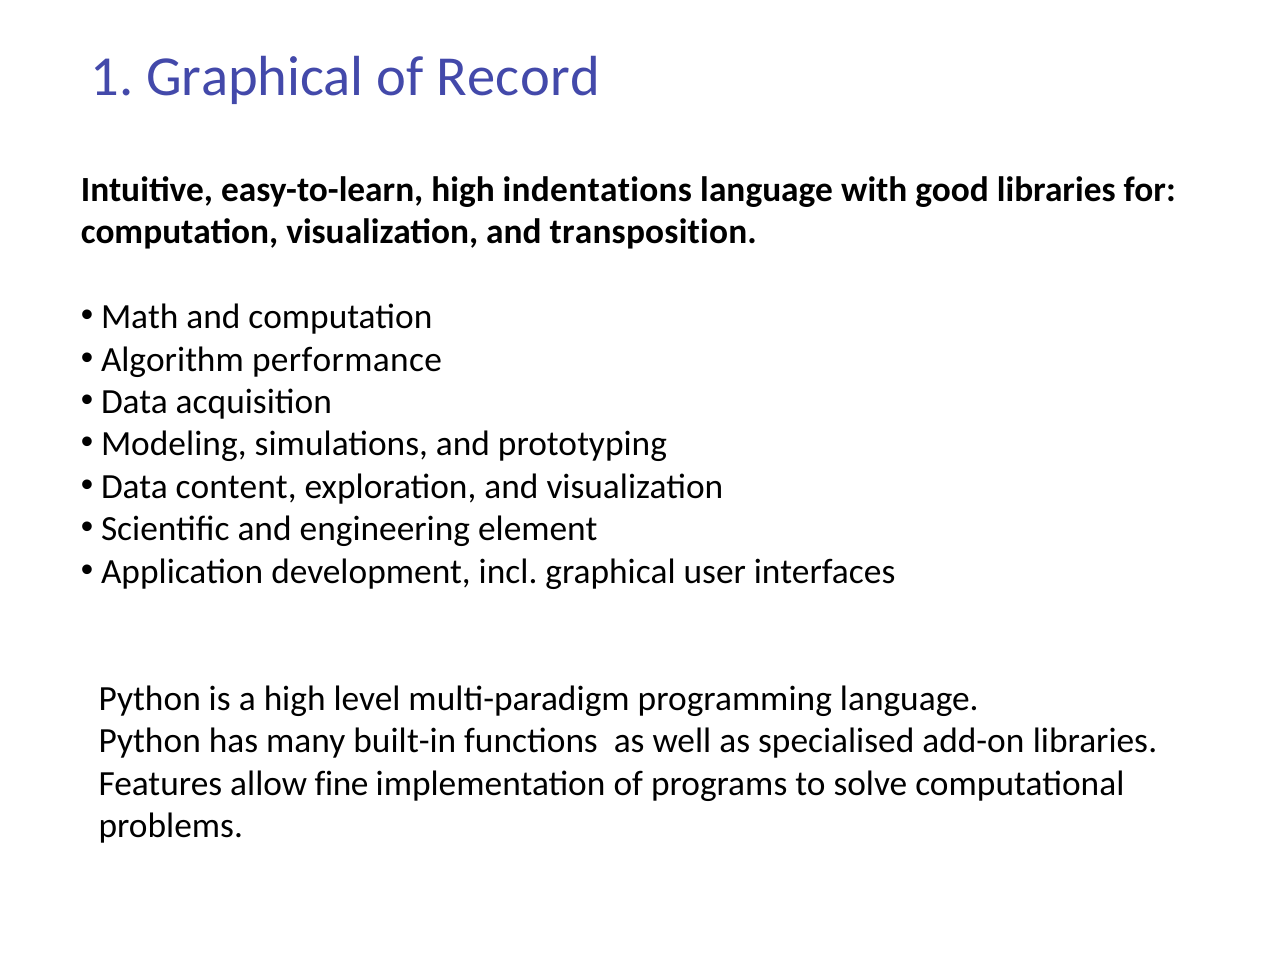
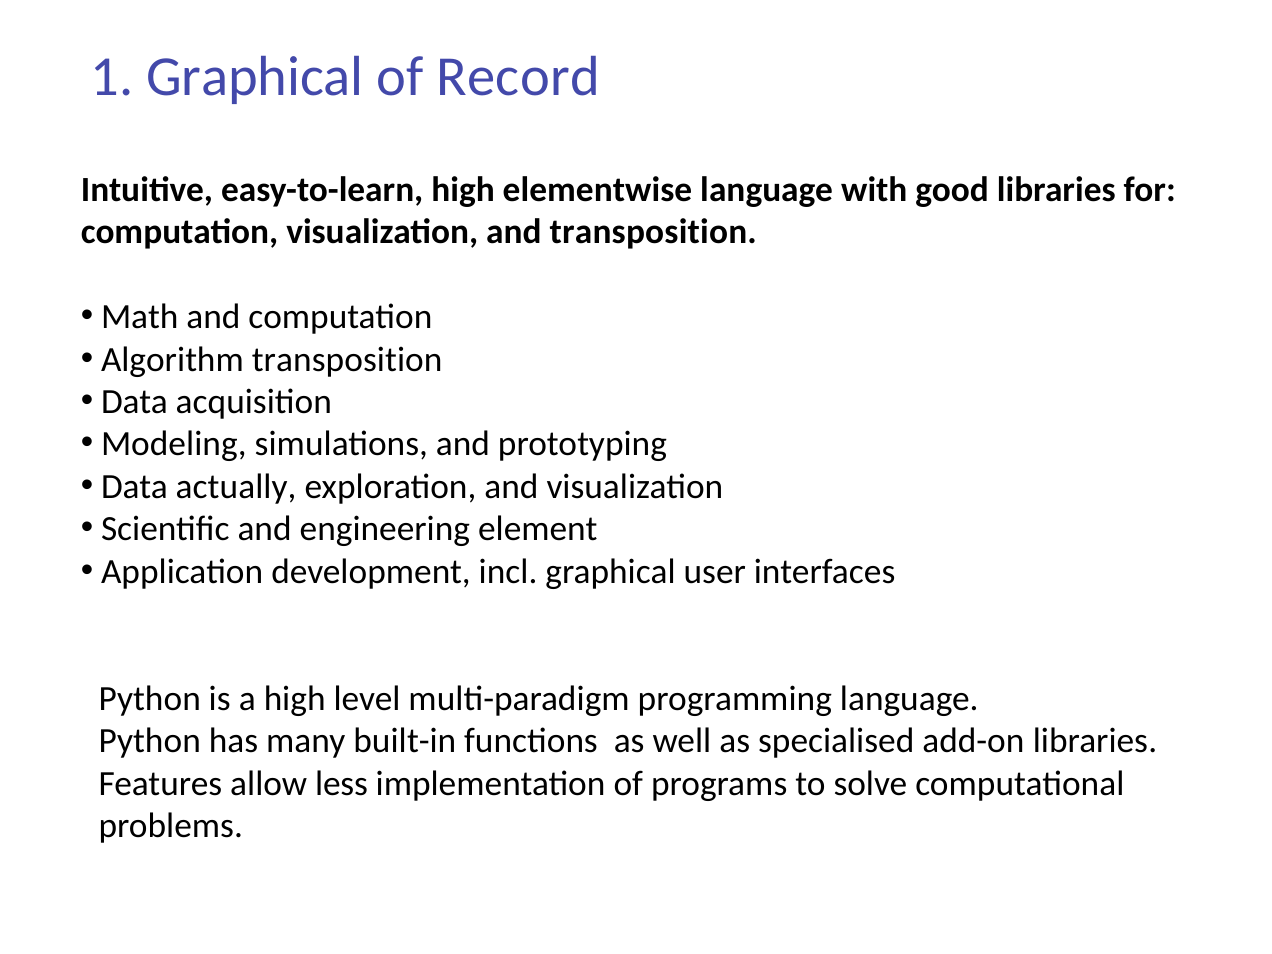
indentations: indentations -> elementwise (597, 190)
Algorithm performance: performance -> transposition (347, 359)
content: content -> actually (236, 487)
fine: fine -> less (341, 783)
